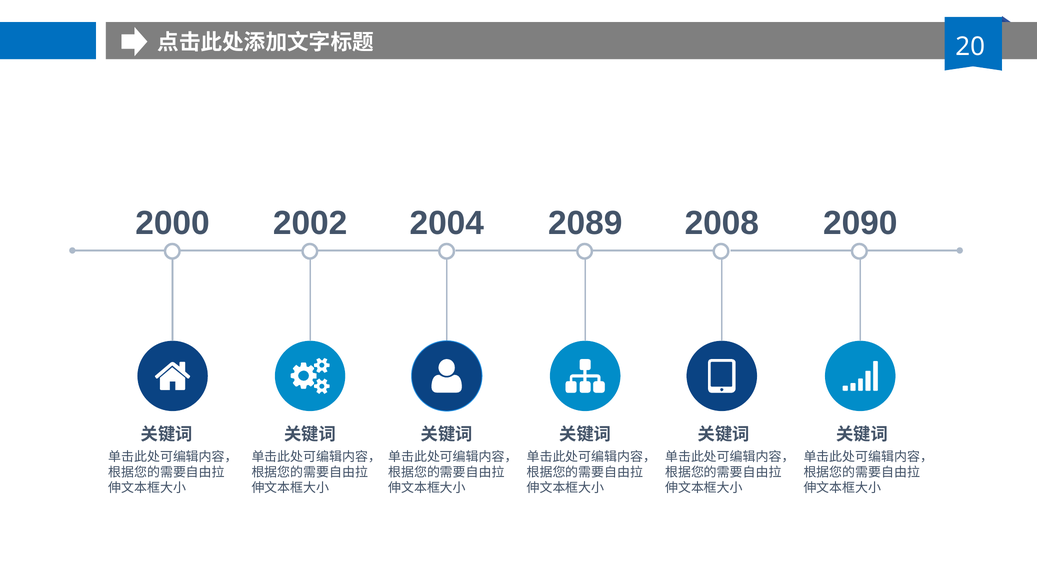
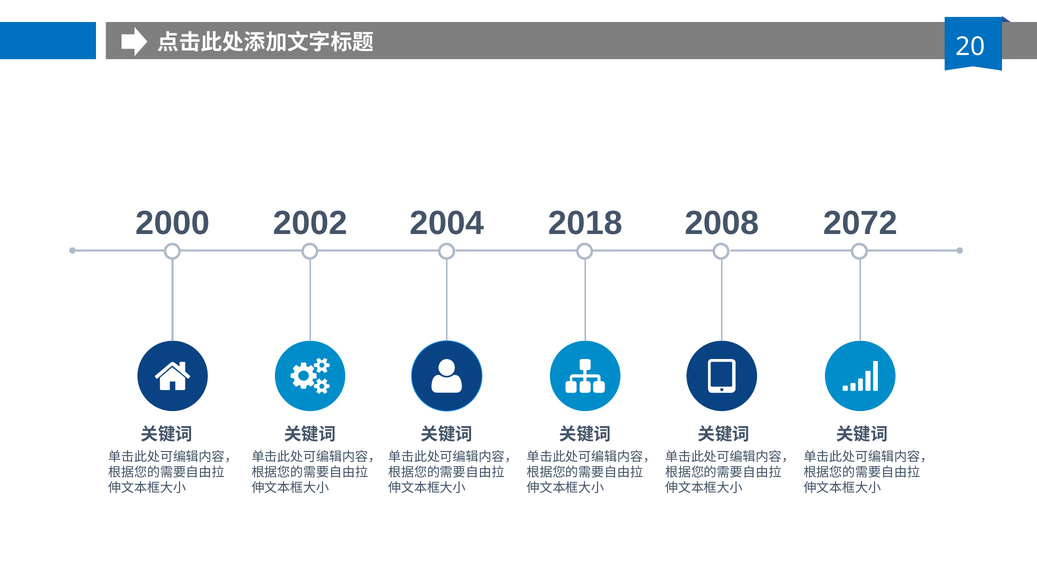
2089: 2089 -> 2018 (585, 223)
2090: 2090 -> 2072 (860, 223)
